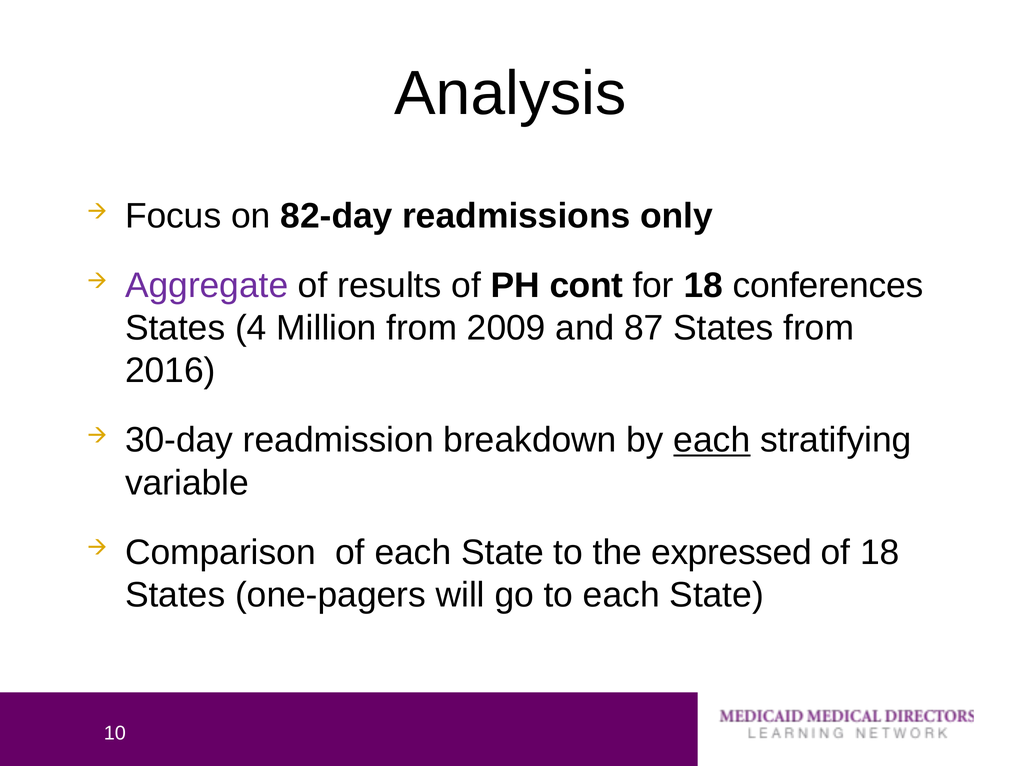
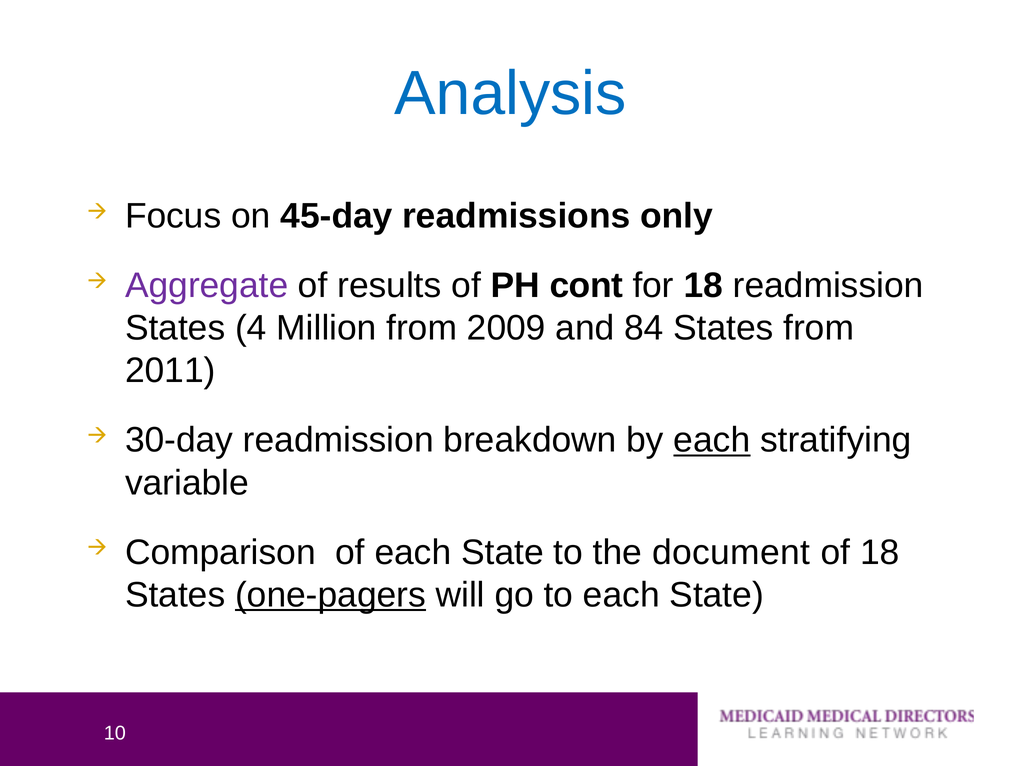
Analysis colour: black -> blue (510, 94)
82-day: 82-day -> 45-day (337, 216)
18 conferences: conferences -> readmission (828, 286)
87: 87 -> 84 (644, 328)
2016: 2016 -> 2011 (170, 371)
expressed: expressed -> document (731, 552)
one-pagers underline: none -> present (330, 595)
